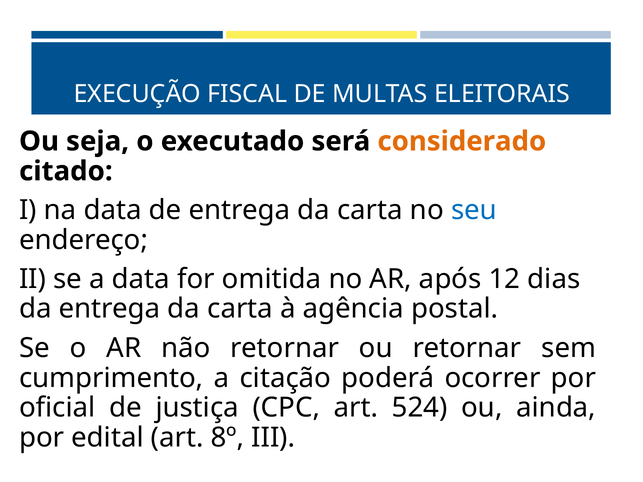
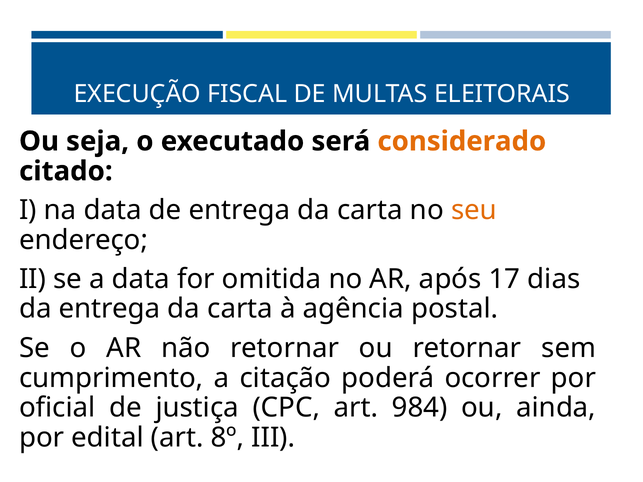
seu colour: blue -> orange (474, 210)
12: 12 -> 17 (504, 279)
524: 524 -> 984 (420, 408)
